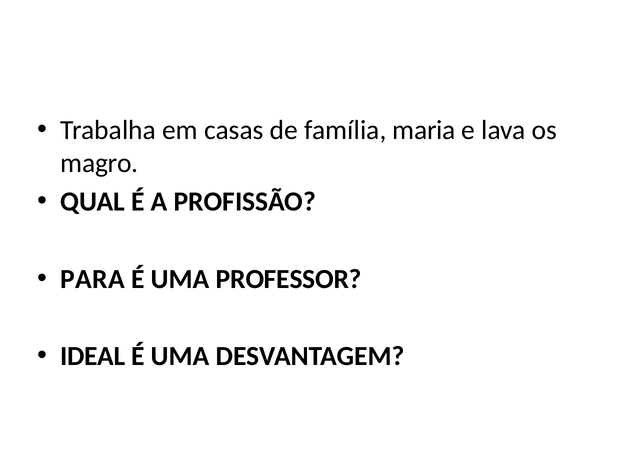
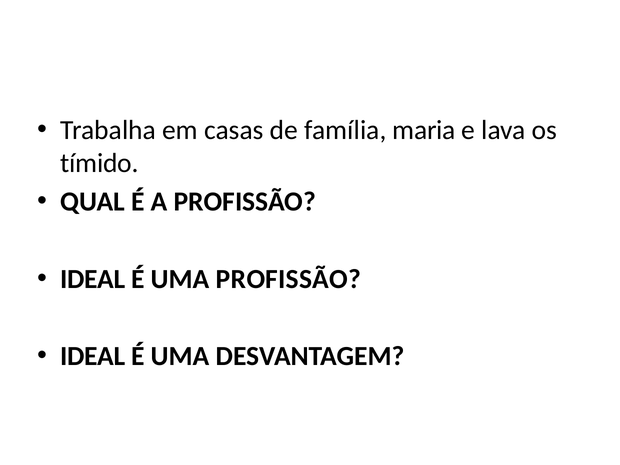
magro: magro -> tímido (99, 163)
PARA: PARA -> IDEAL (93, 279)
UMA PROFESSOR: PROFESSOR -> PROFISSÃO (288, 279)
